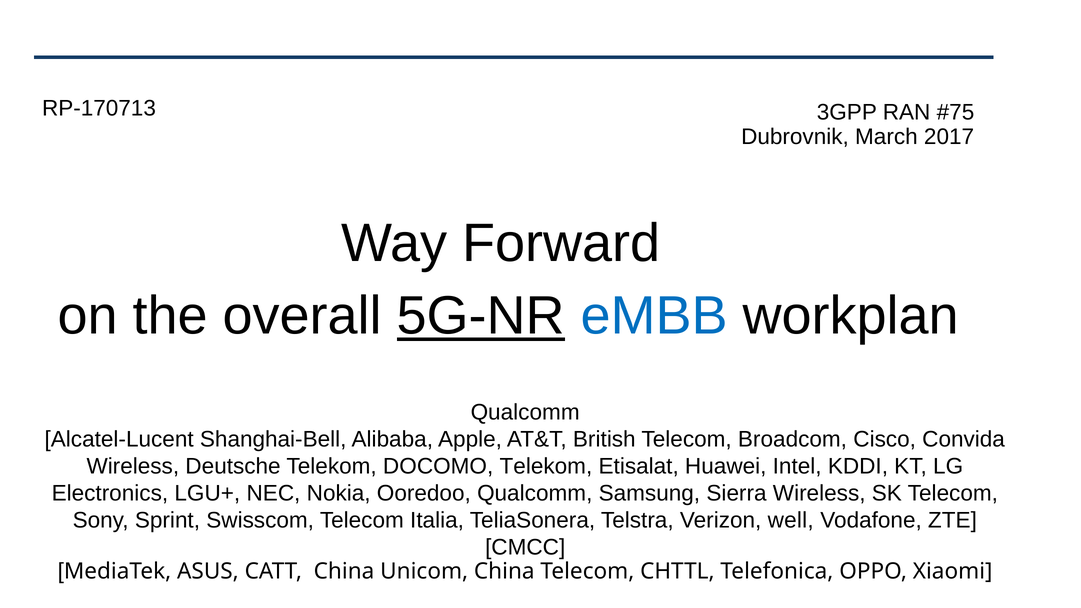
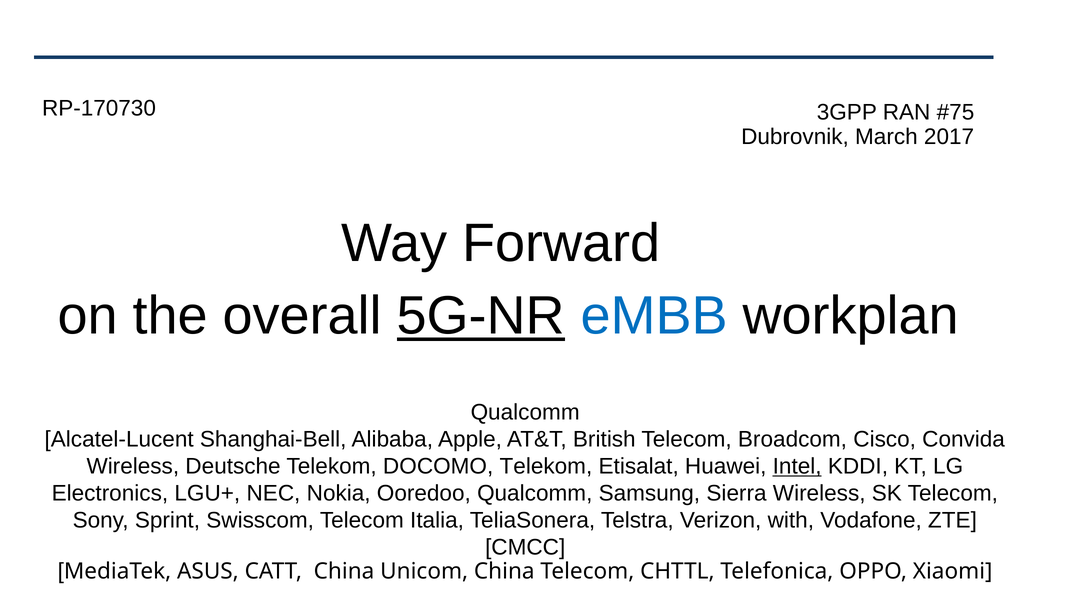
RP-170713: RP-170713 -> RP-170730 (99, 108)
Intel underline: none -> present (797, 466)
well: well -> with (791, 520)
